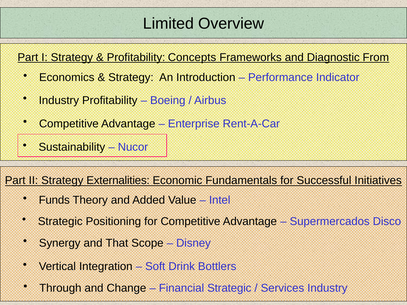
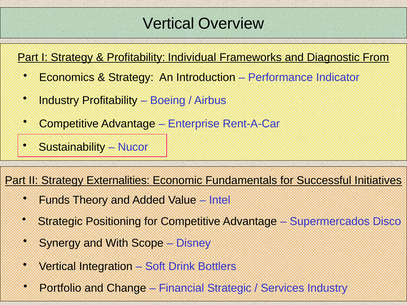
Limited: Limited -> Vertical (168, 24)
Concepts: Concepts -> Individual (192, 57)
That: That -> With (117, 243)
Through: Through -> Portfolio (60, 288)
